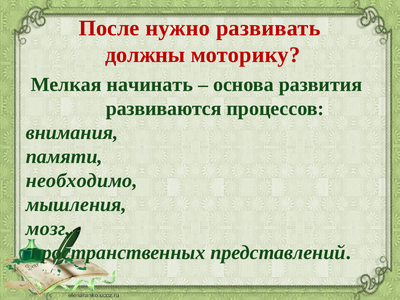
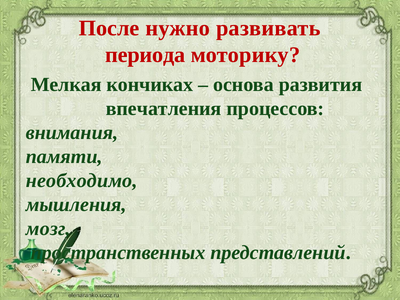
должны: должны -> периода (145, 55)
начинать: начинать -> кончиках (150, 85)
развиваются: развиваются -> впечатления (164, 109)
